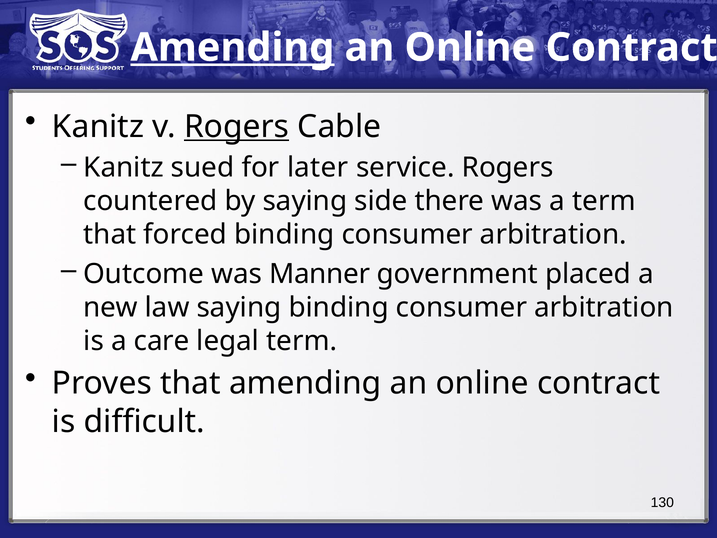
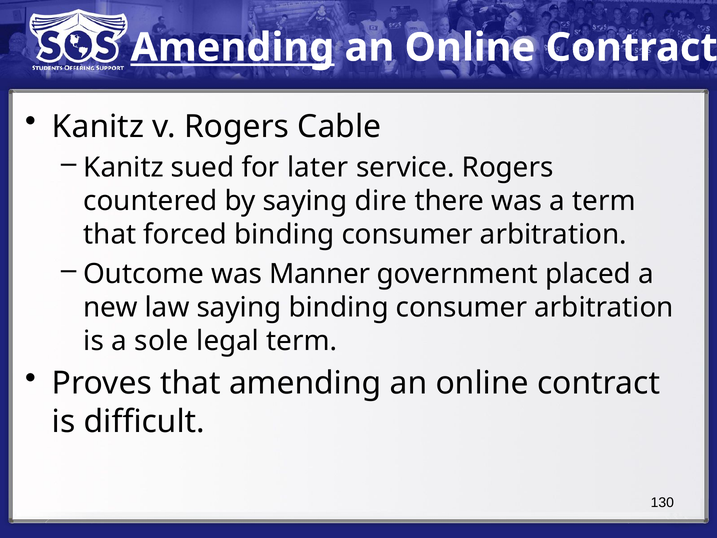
Rogers underline: present -> none (237, 127)
side: side -> dire (381, 201)
care: care -> sole (161, 341)
